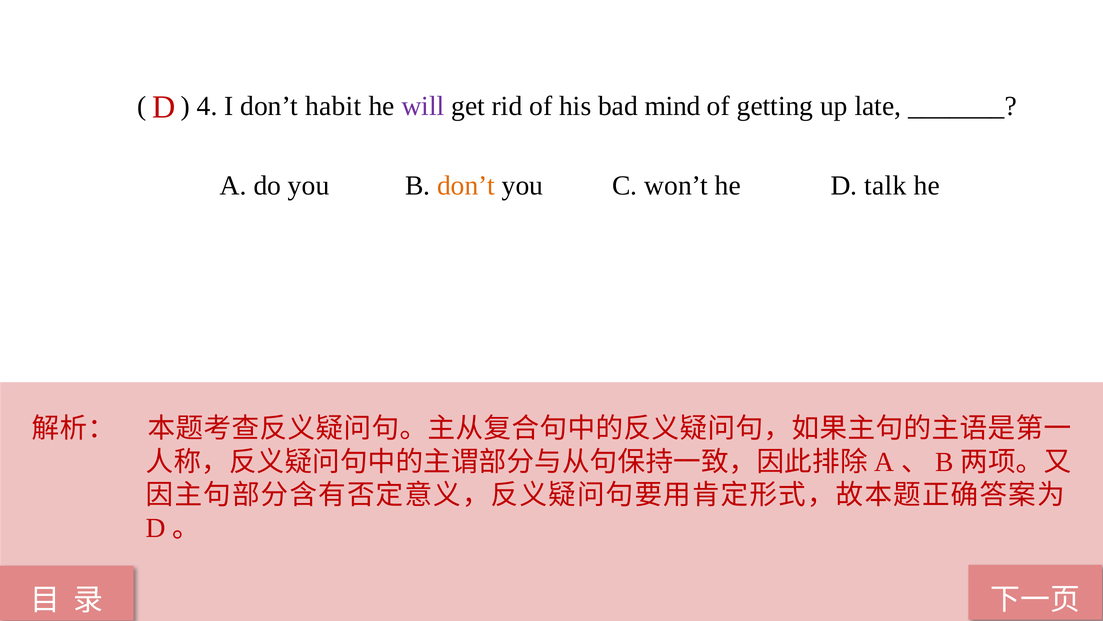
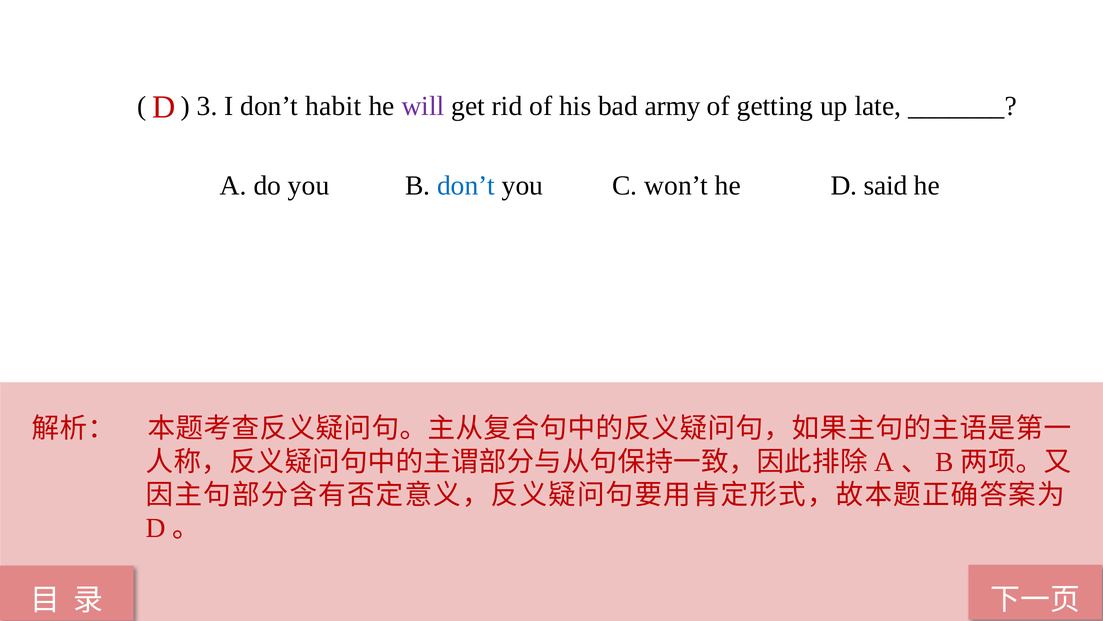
4: 4 -> 3 (207, 106)
mind: mind -> army (673, 106)
don’t colour: orange -> blue (466, 185)
talk: talk -> said (886, 185)
